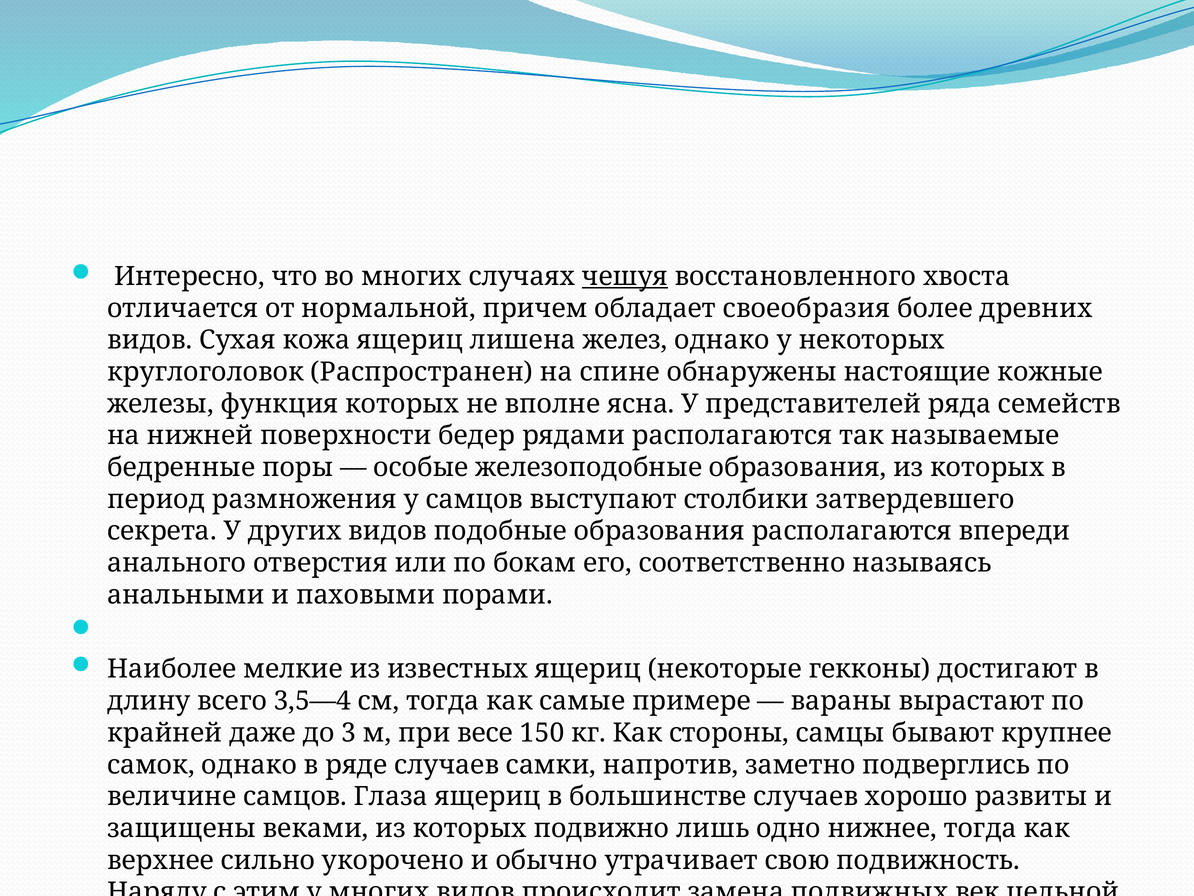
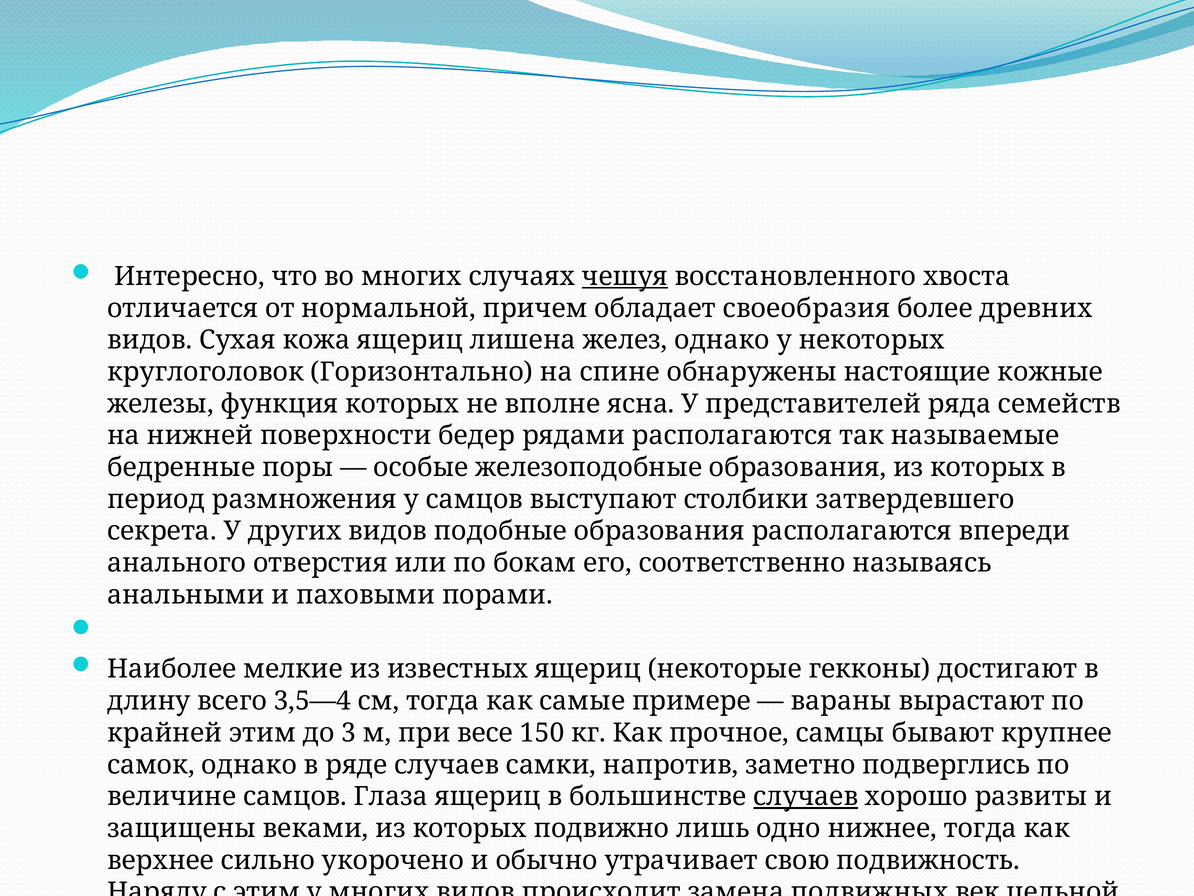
Распространен: Распространен -> Горизонтально (422, 372)
крайней даже: даже -> этим (263, 733)
стороны: стороны -> прочное (729, 733)
случаев underline: none -> present (806, 796)
